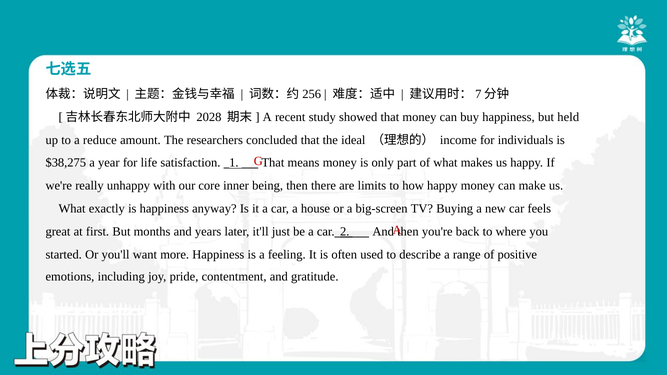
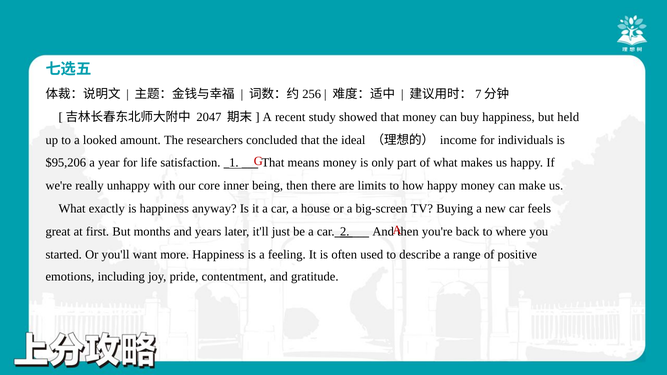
2028: 2028 -> 2047 (209, 117)
reduce: reduce -> looked (100, 140)
$38,275: $38,275 -> $95,206 (66, 163)
